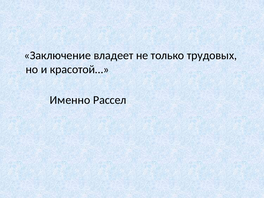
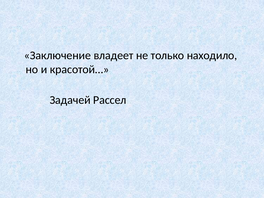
трудовых: трудовых -> находило (212, 55)
Именно: Именно -> Задачей (70, 100)
